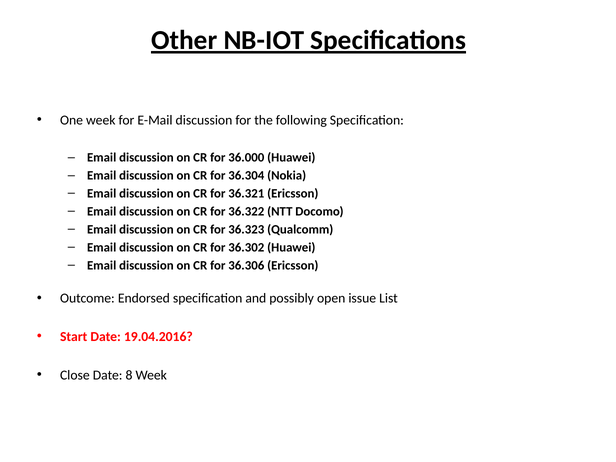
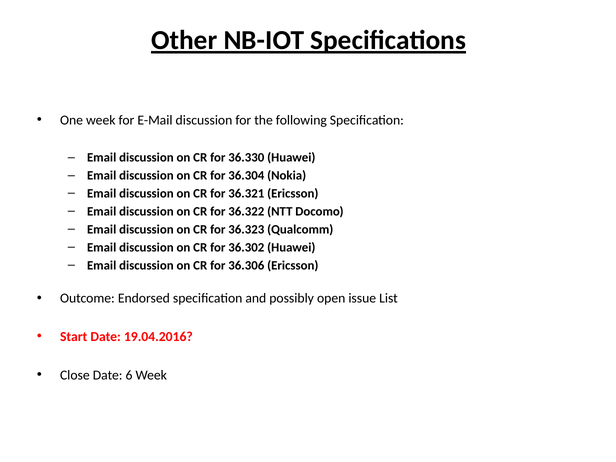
36.000: 36.000 -> 36.330 (246, 158)
8: 8 -> 6 (129, 375)
